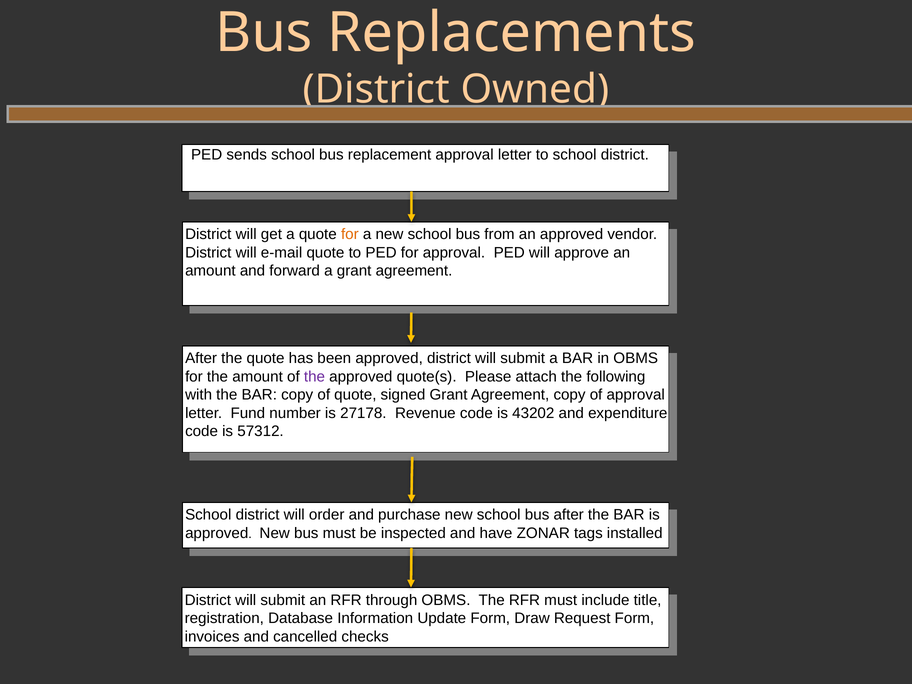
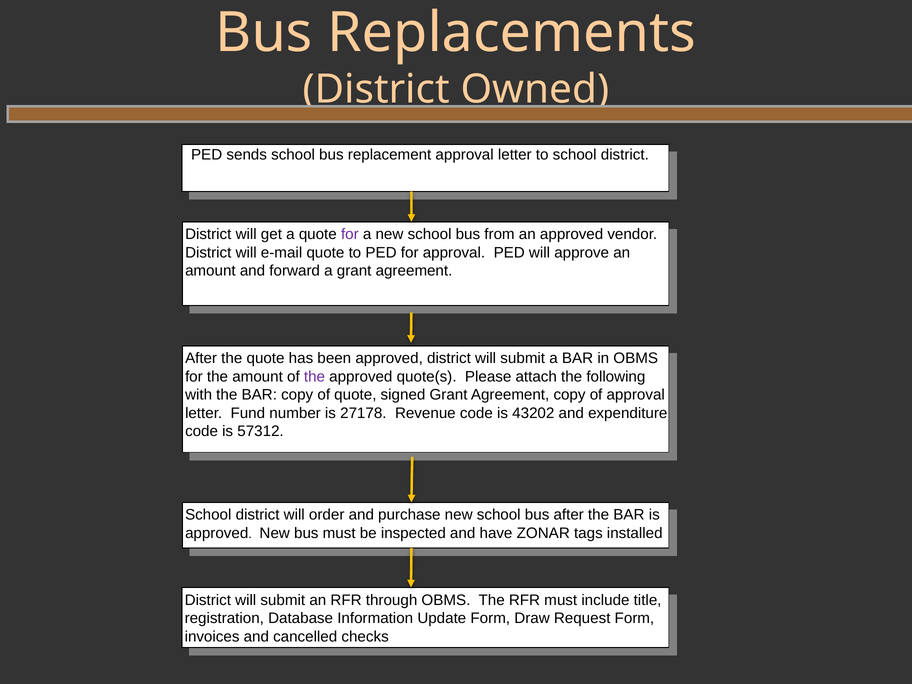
for colour: orange -> purple (350, 234)
